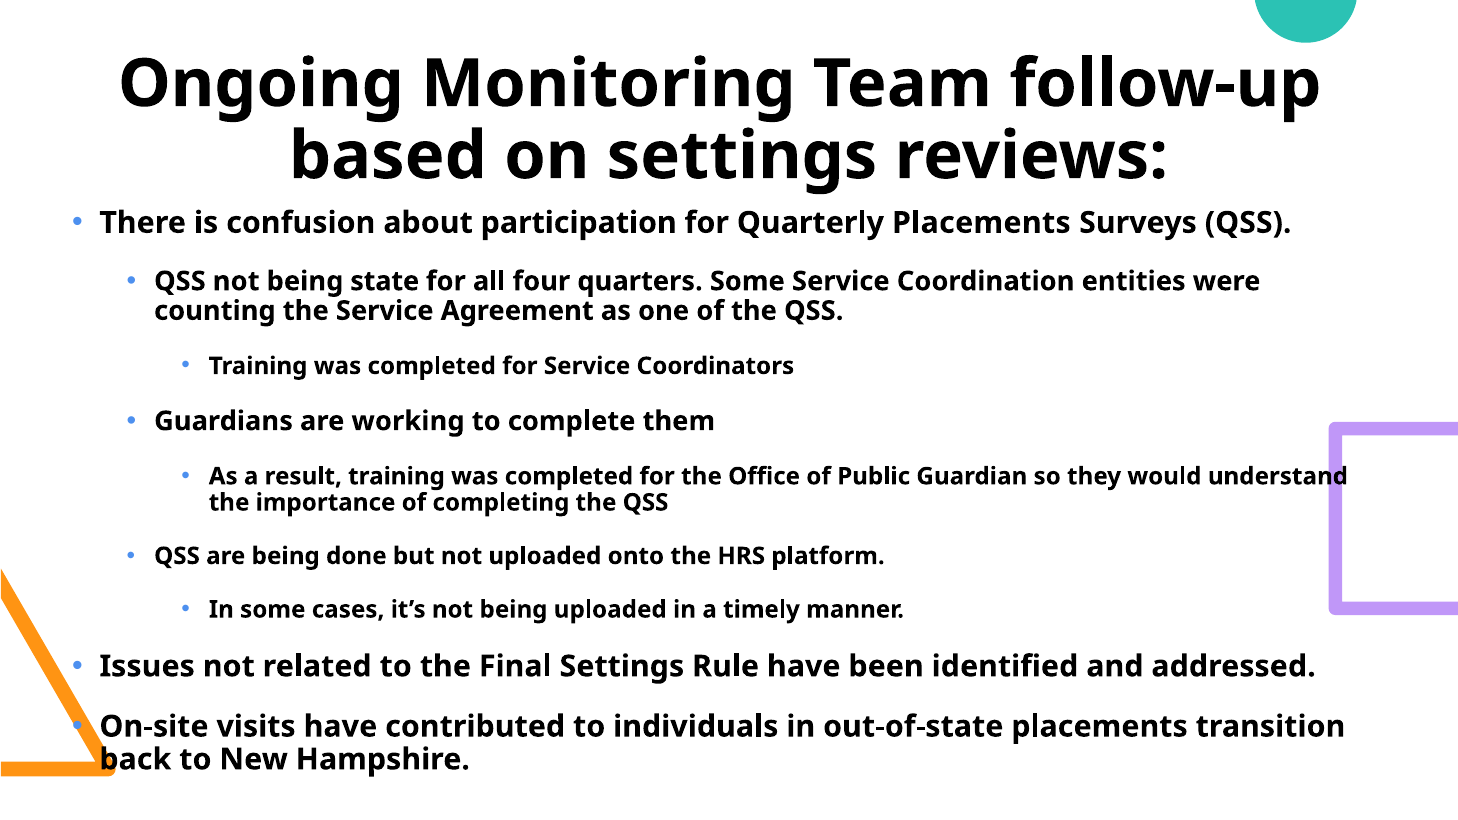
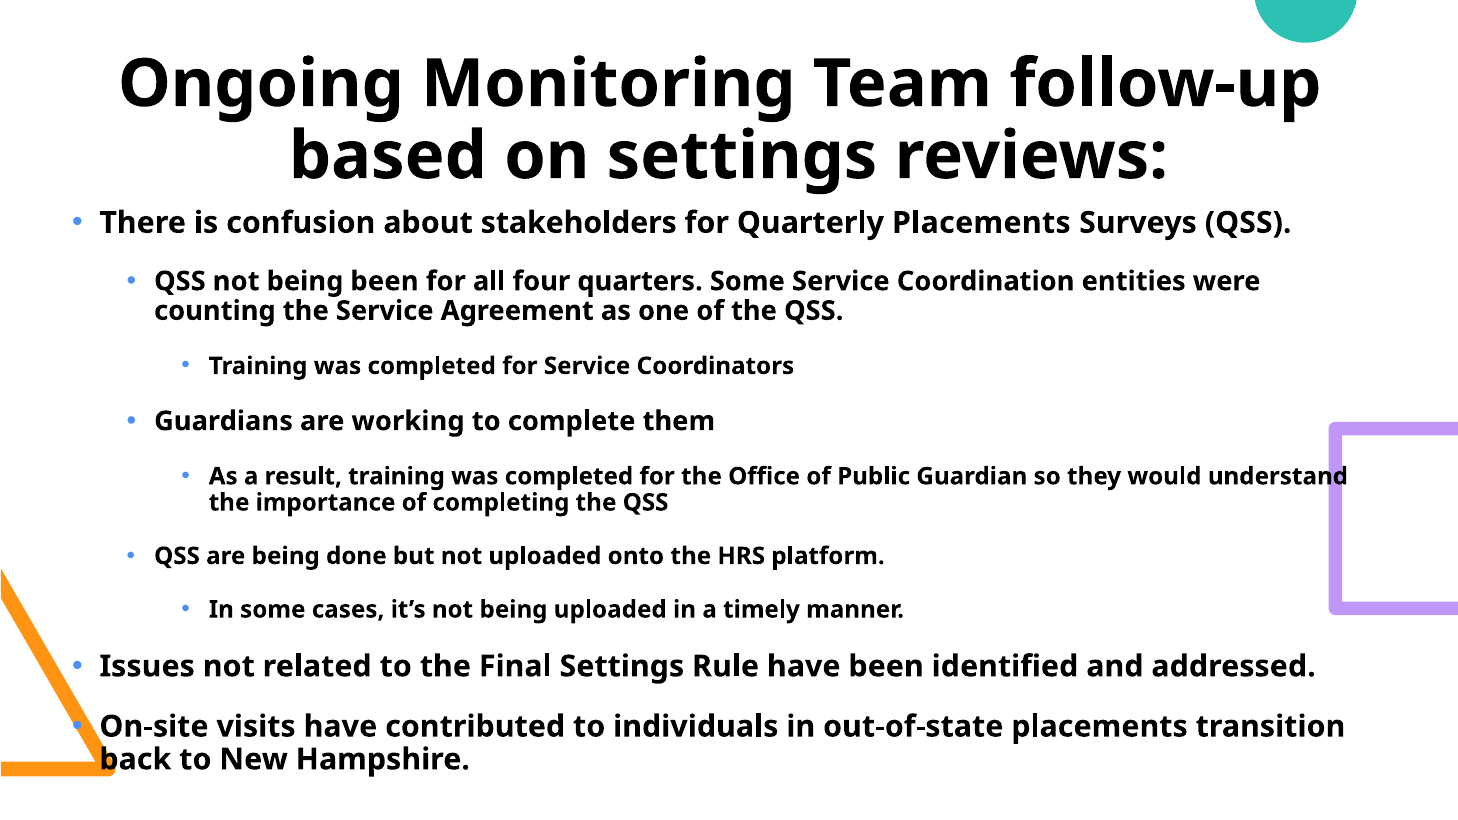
participation: participation -> stakeholders (579, 223)
being state: state -> been (384, 281)
